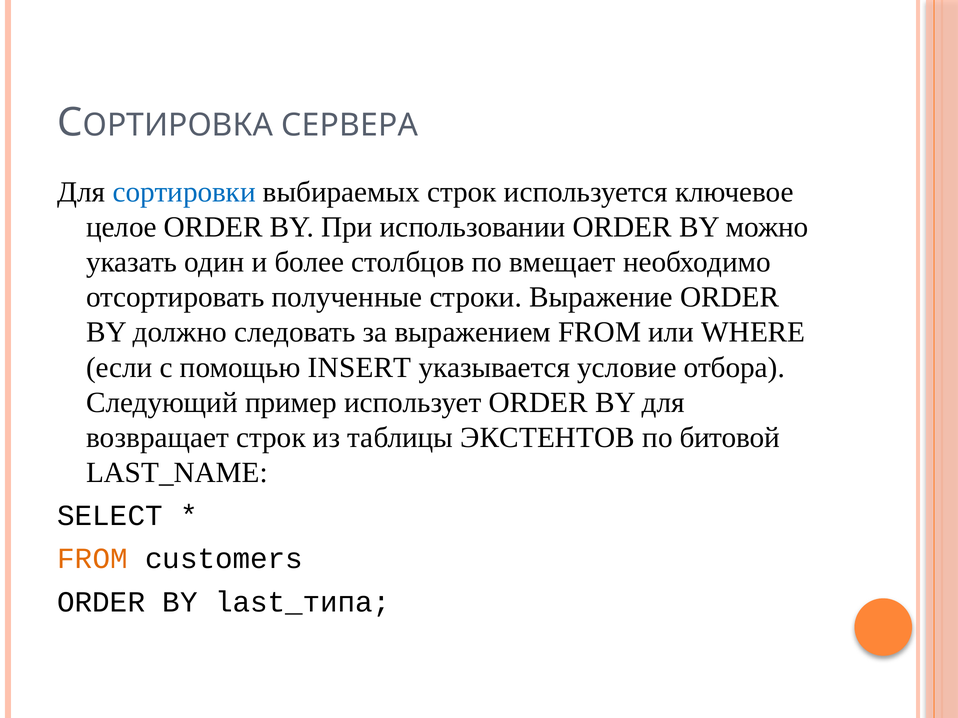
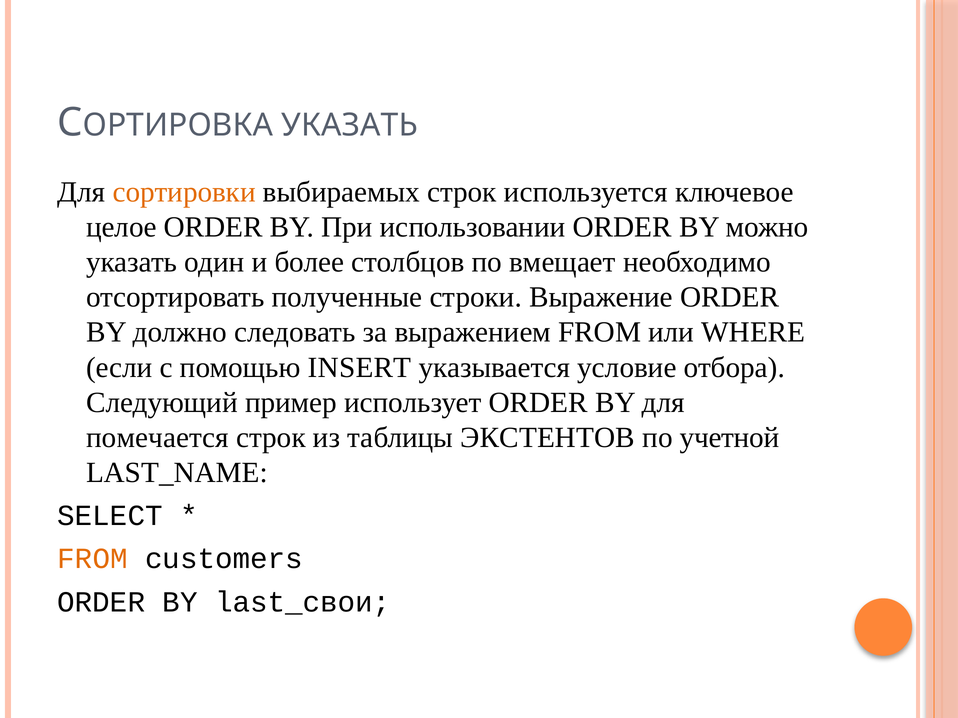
СЕРВЕРА: СЕРВЕРА -> УКАЗАТЬ (350, 125)
сортировки colour: blue -> orange (184, 192)
возвращает: возвращает -> помечается (157, 438)
битовой: битовой -> учетной (730, 438)
last_типа: last_типа -> last_свои (303, 602)
